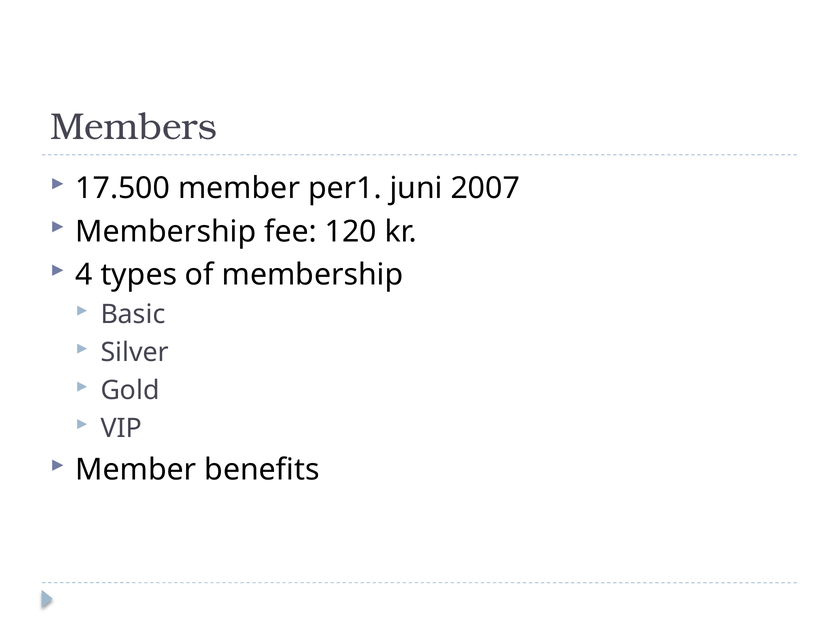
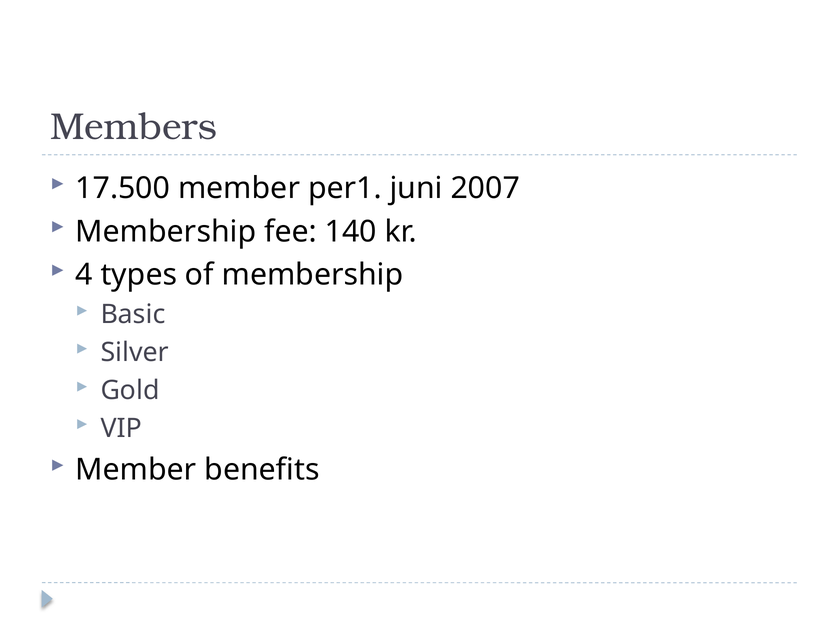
120: 120 -> 140 (351, 232)
